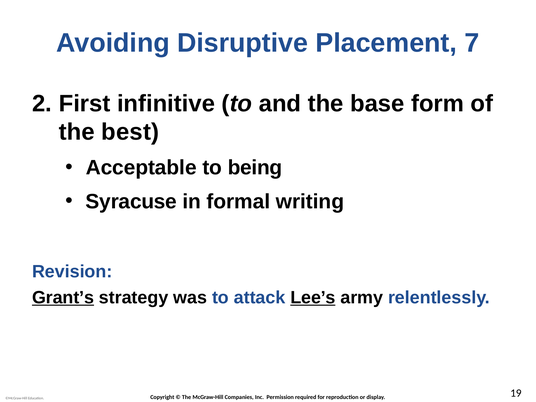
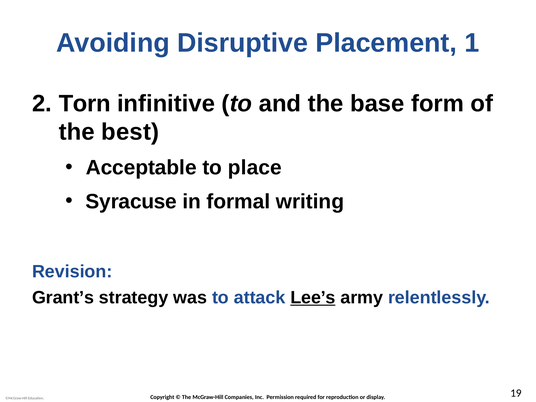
7: 7 -> 1 (472, 43)
First: First -> Torn (85, 103)
being: being -> place (255, 168)
Grant’s underline: present -> none (63, 297)
